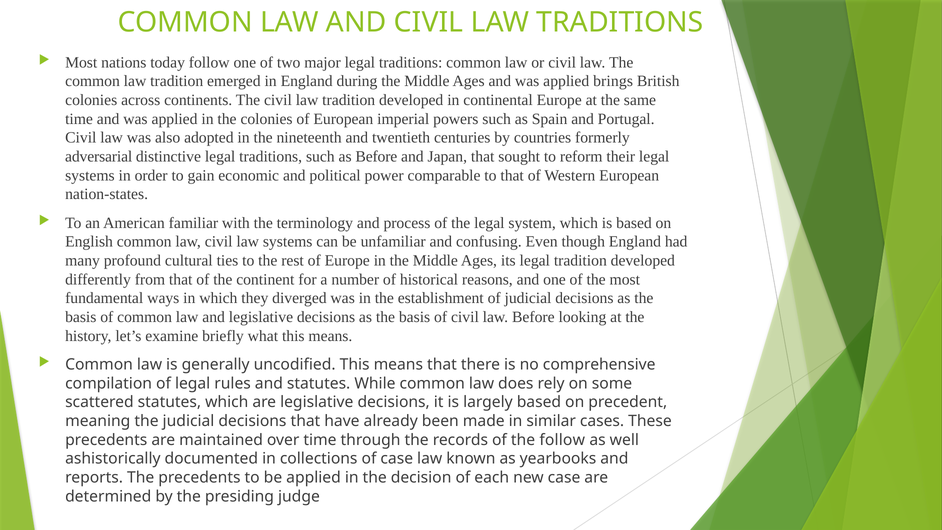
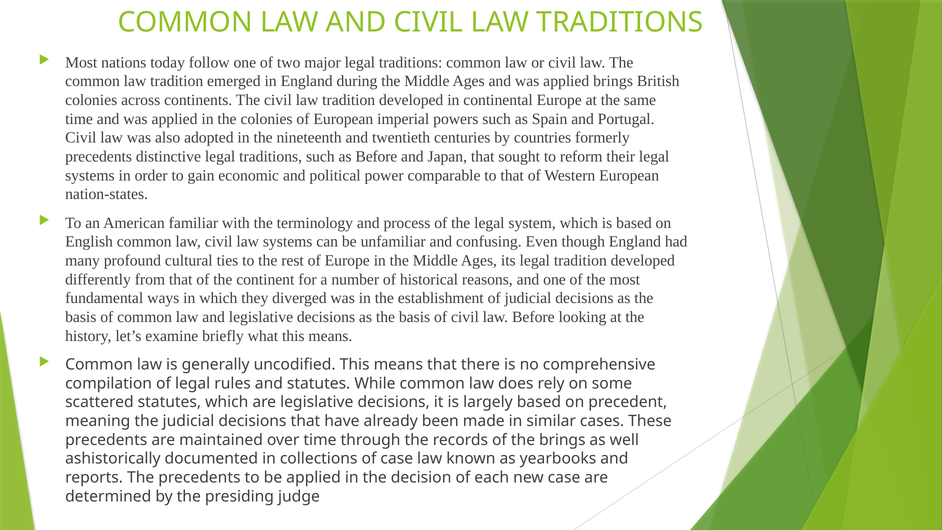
adversarial: adversarial -> precedents (99, 156)
the follow: follow -> brings (562, 440)
